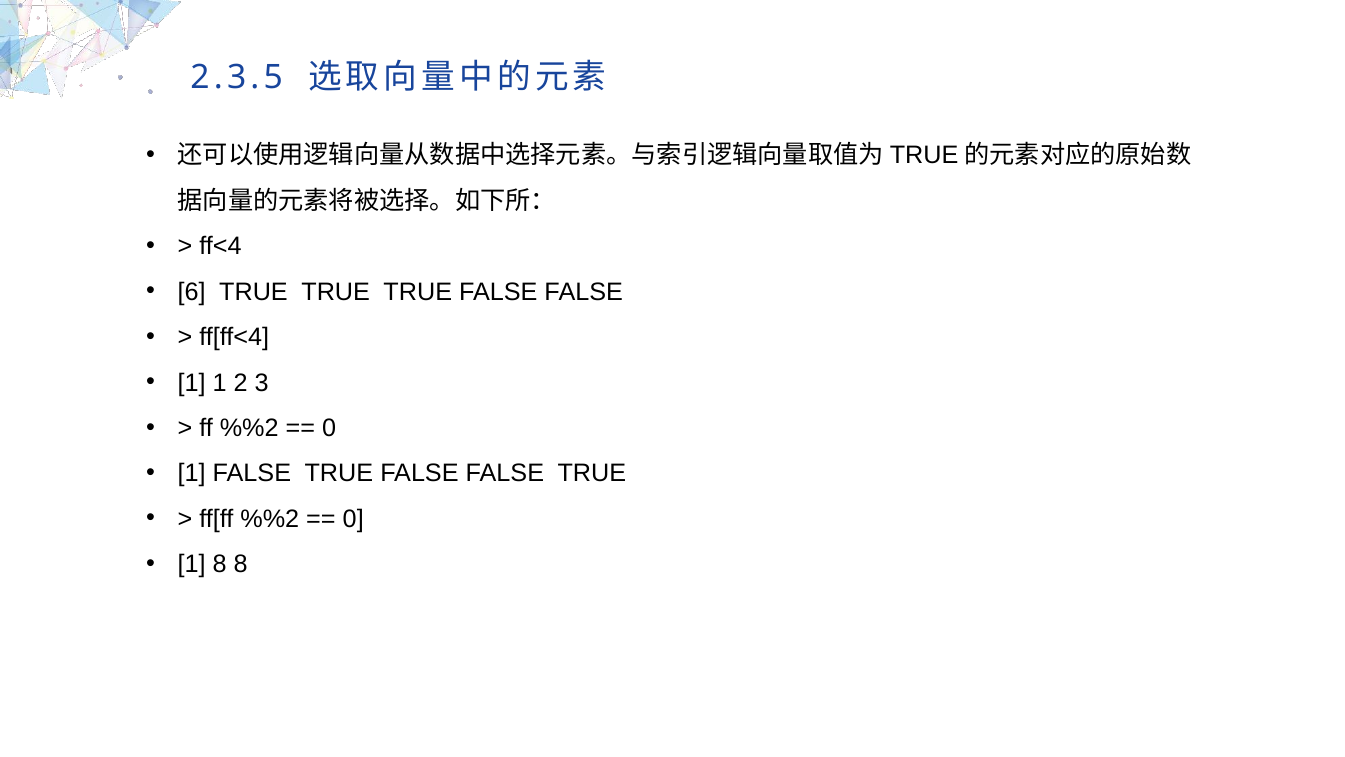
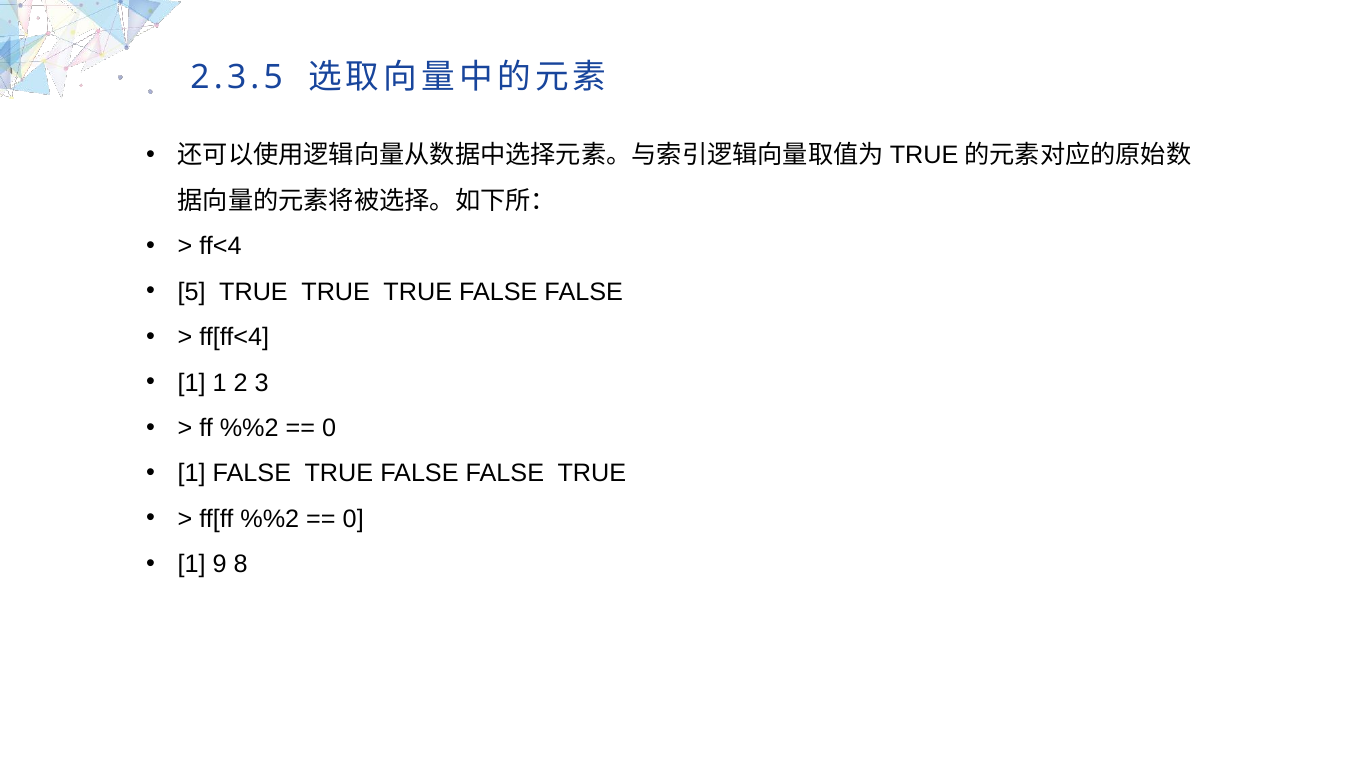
6: 6 -> 5 (192, 292)
1 8: 8 -> 9 (220, 564)
